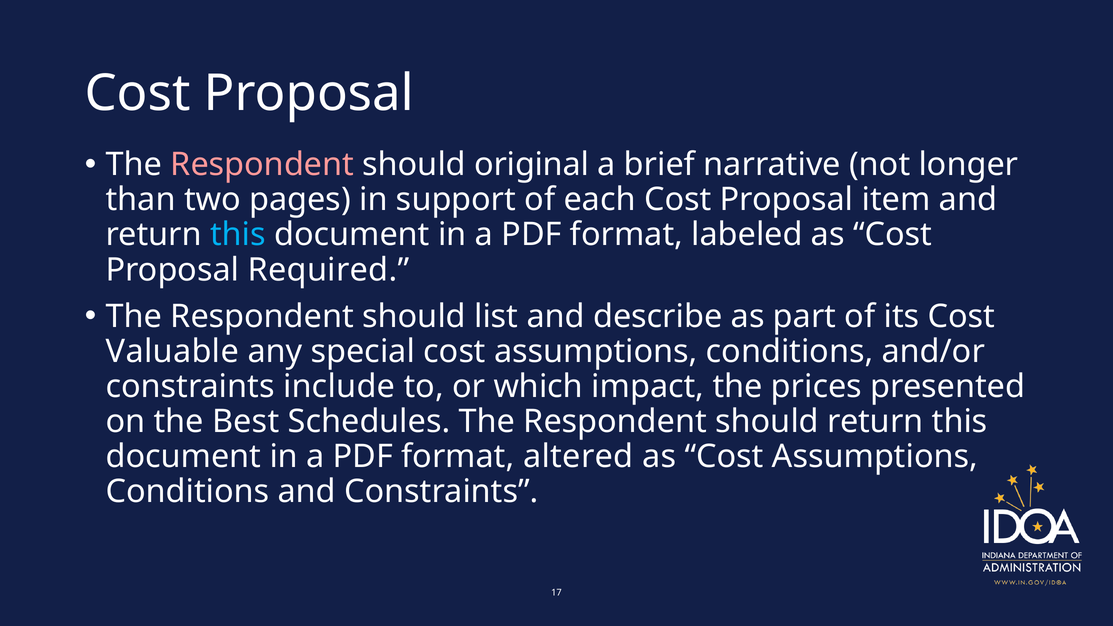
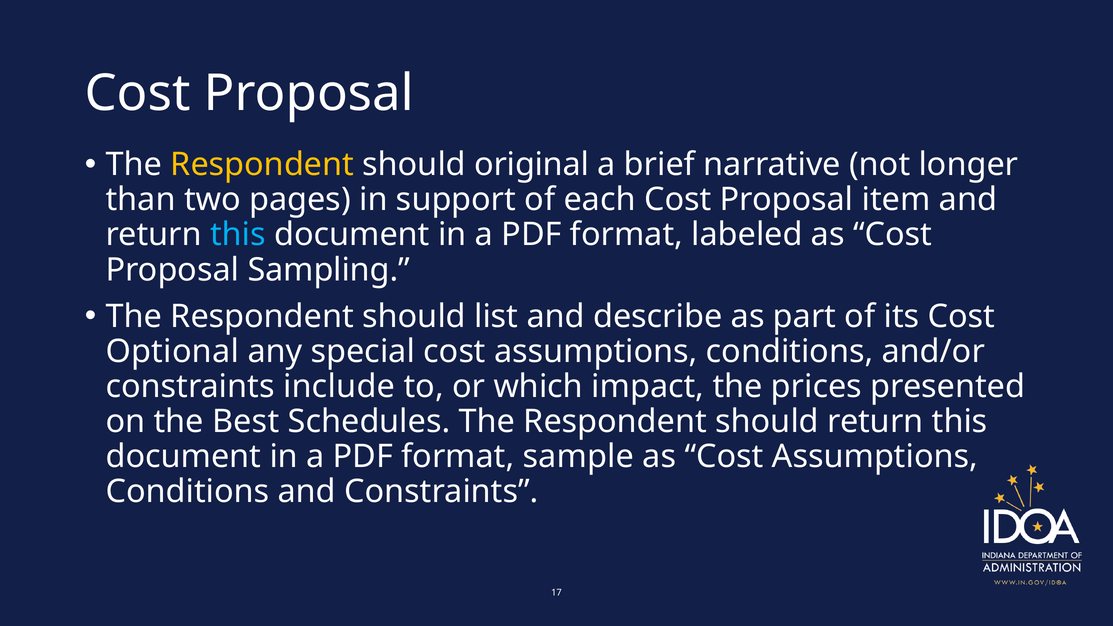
Respondent colour: pink -> yellow (262, 165)
Required: Required -> Sampling (329, 270)
Valuable: Valuable -> Optional (172, 352)
altered: altered -> sample (578, 457)
